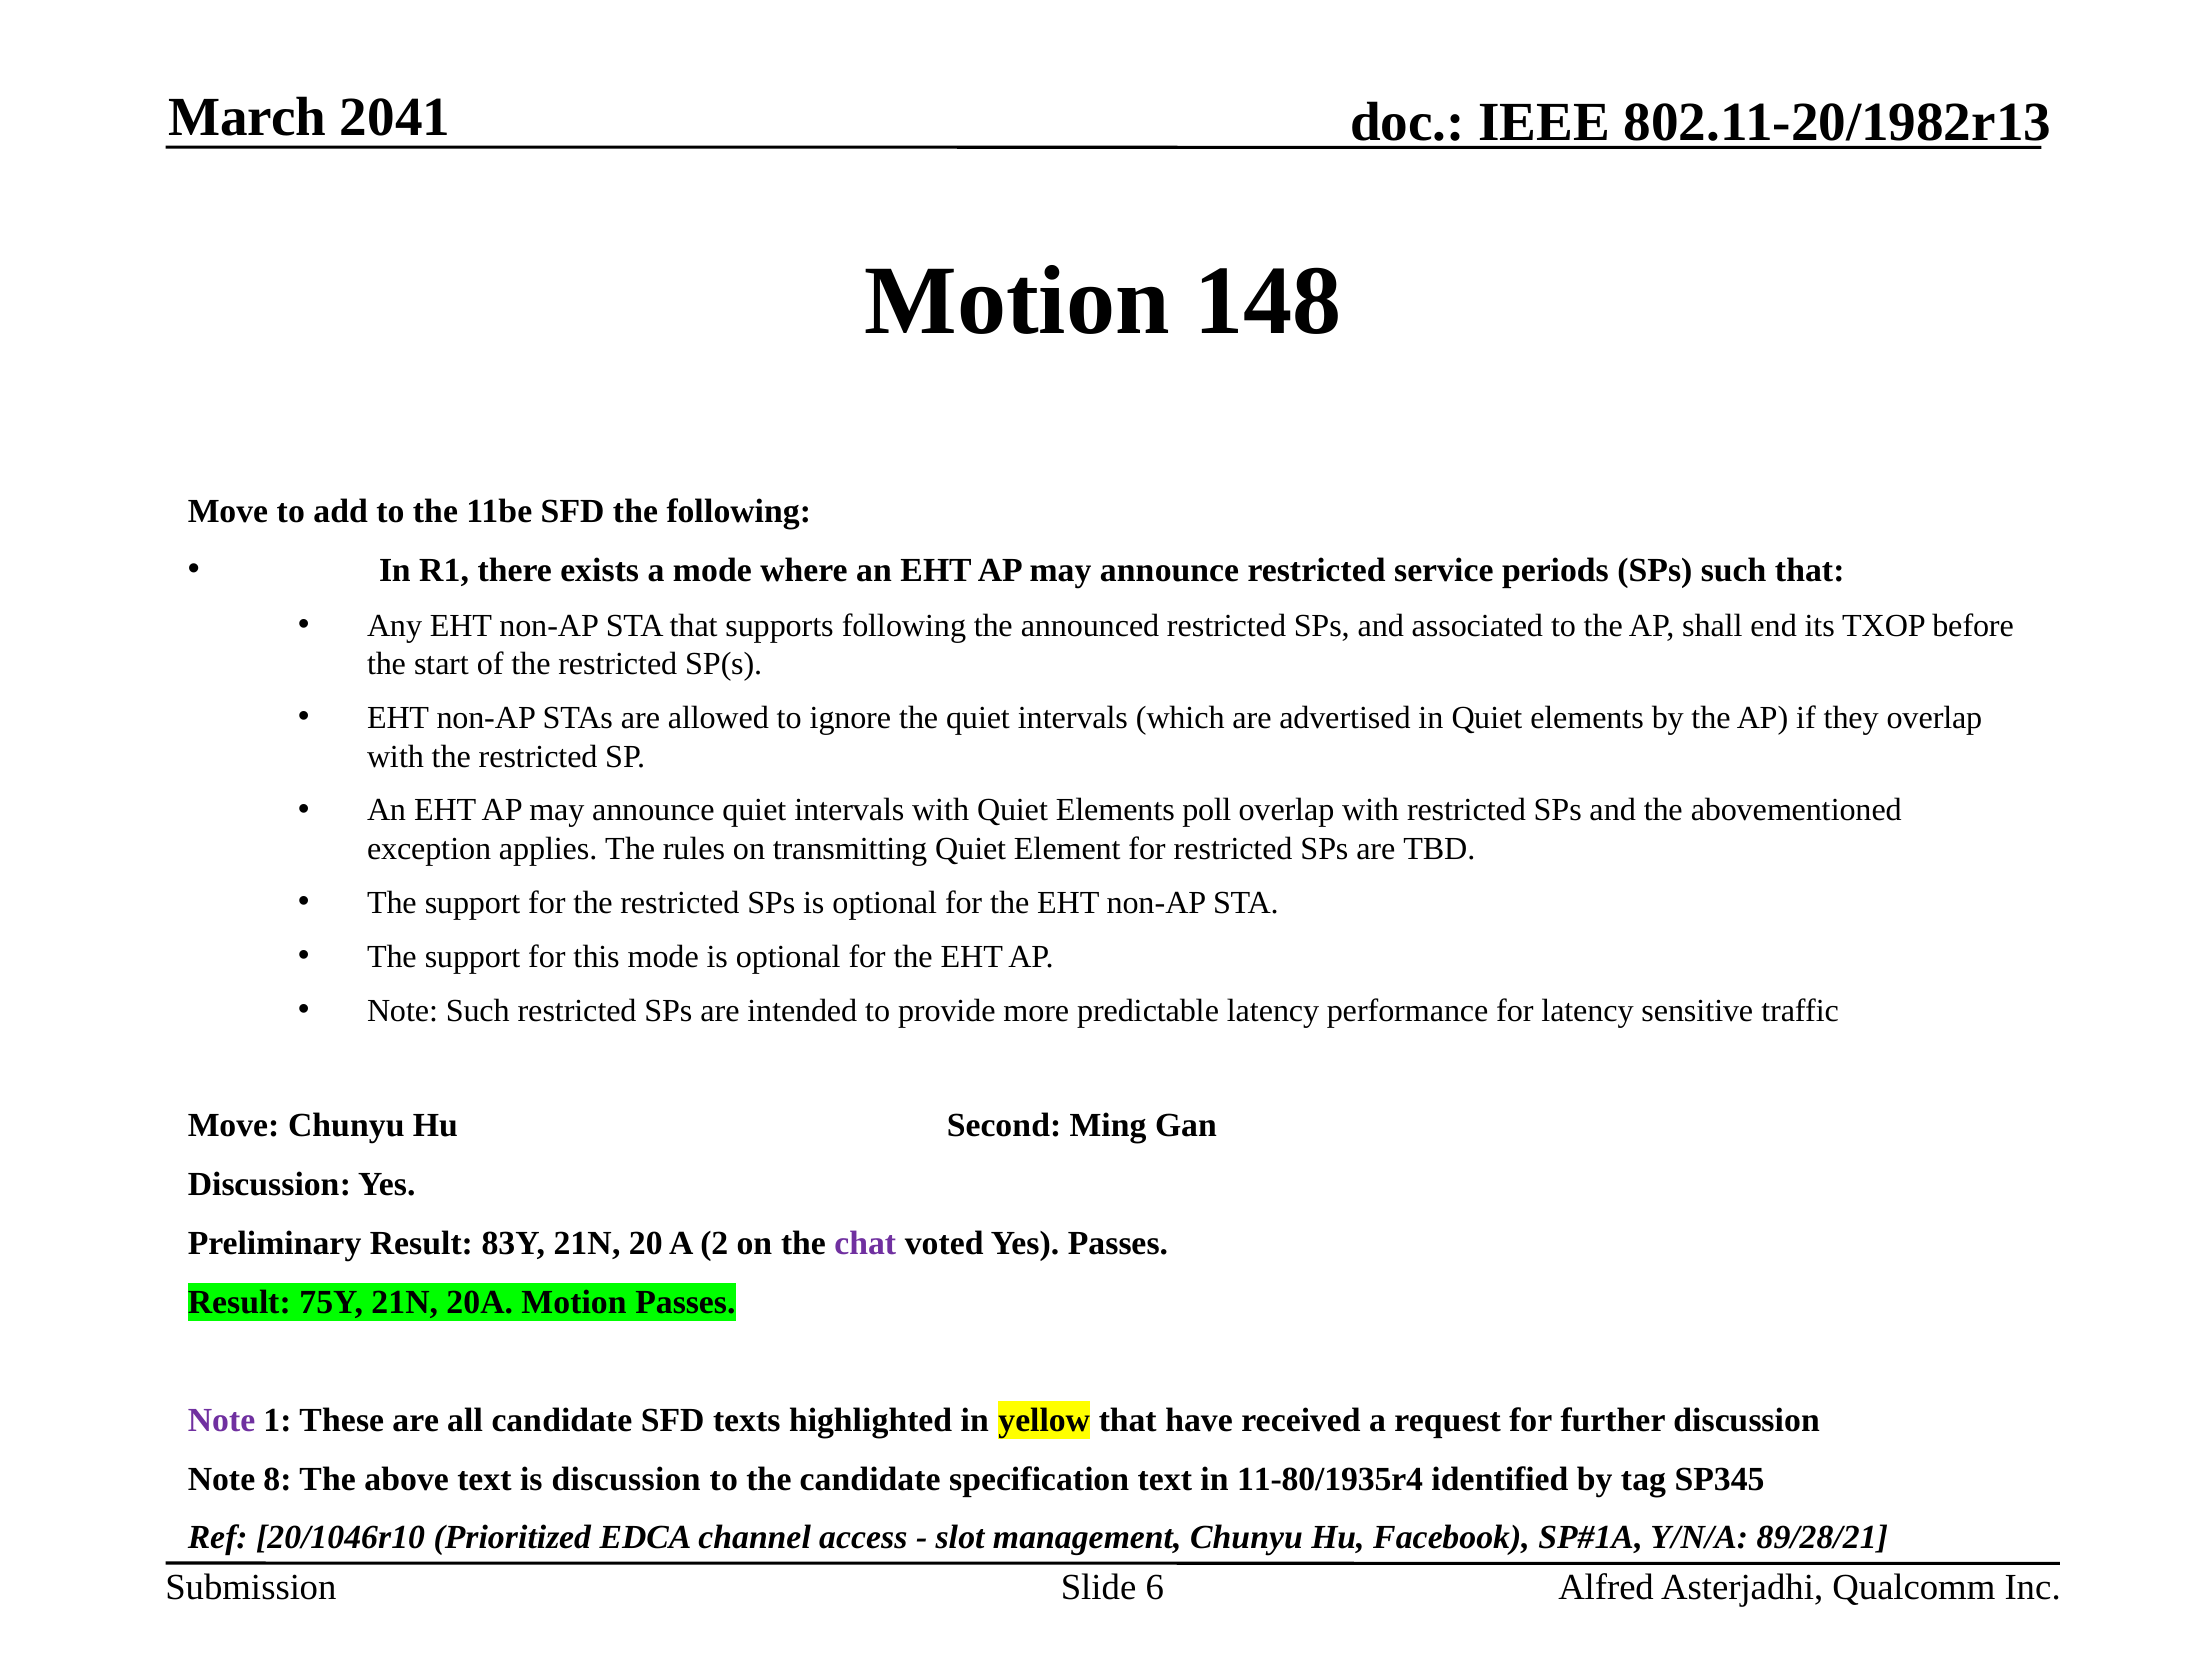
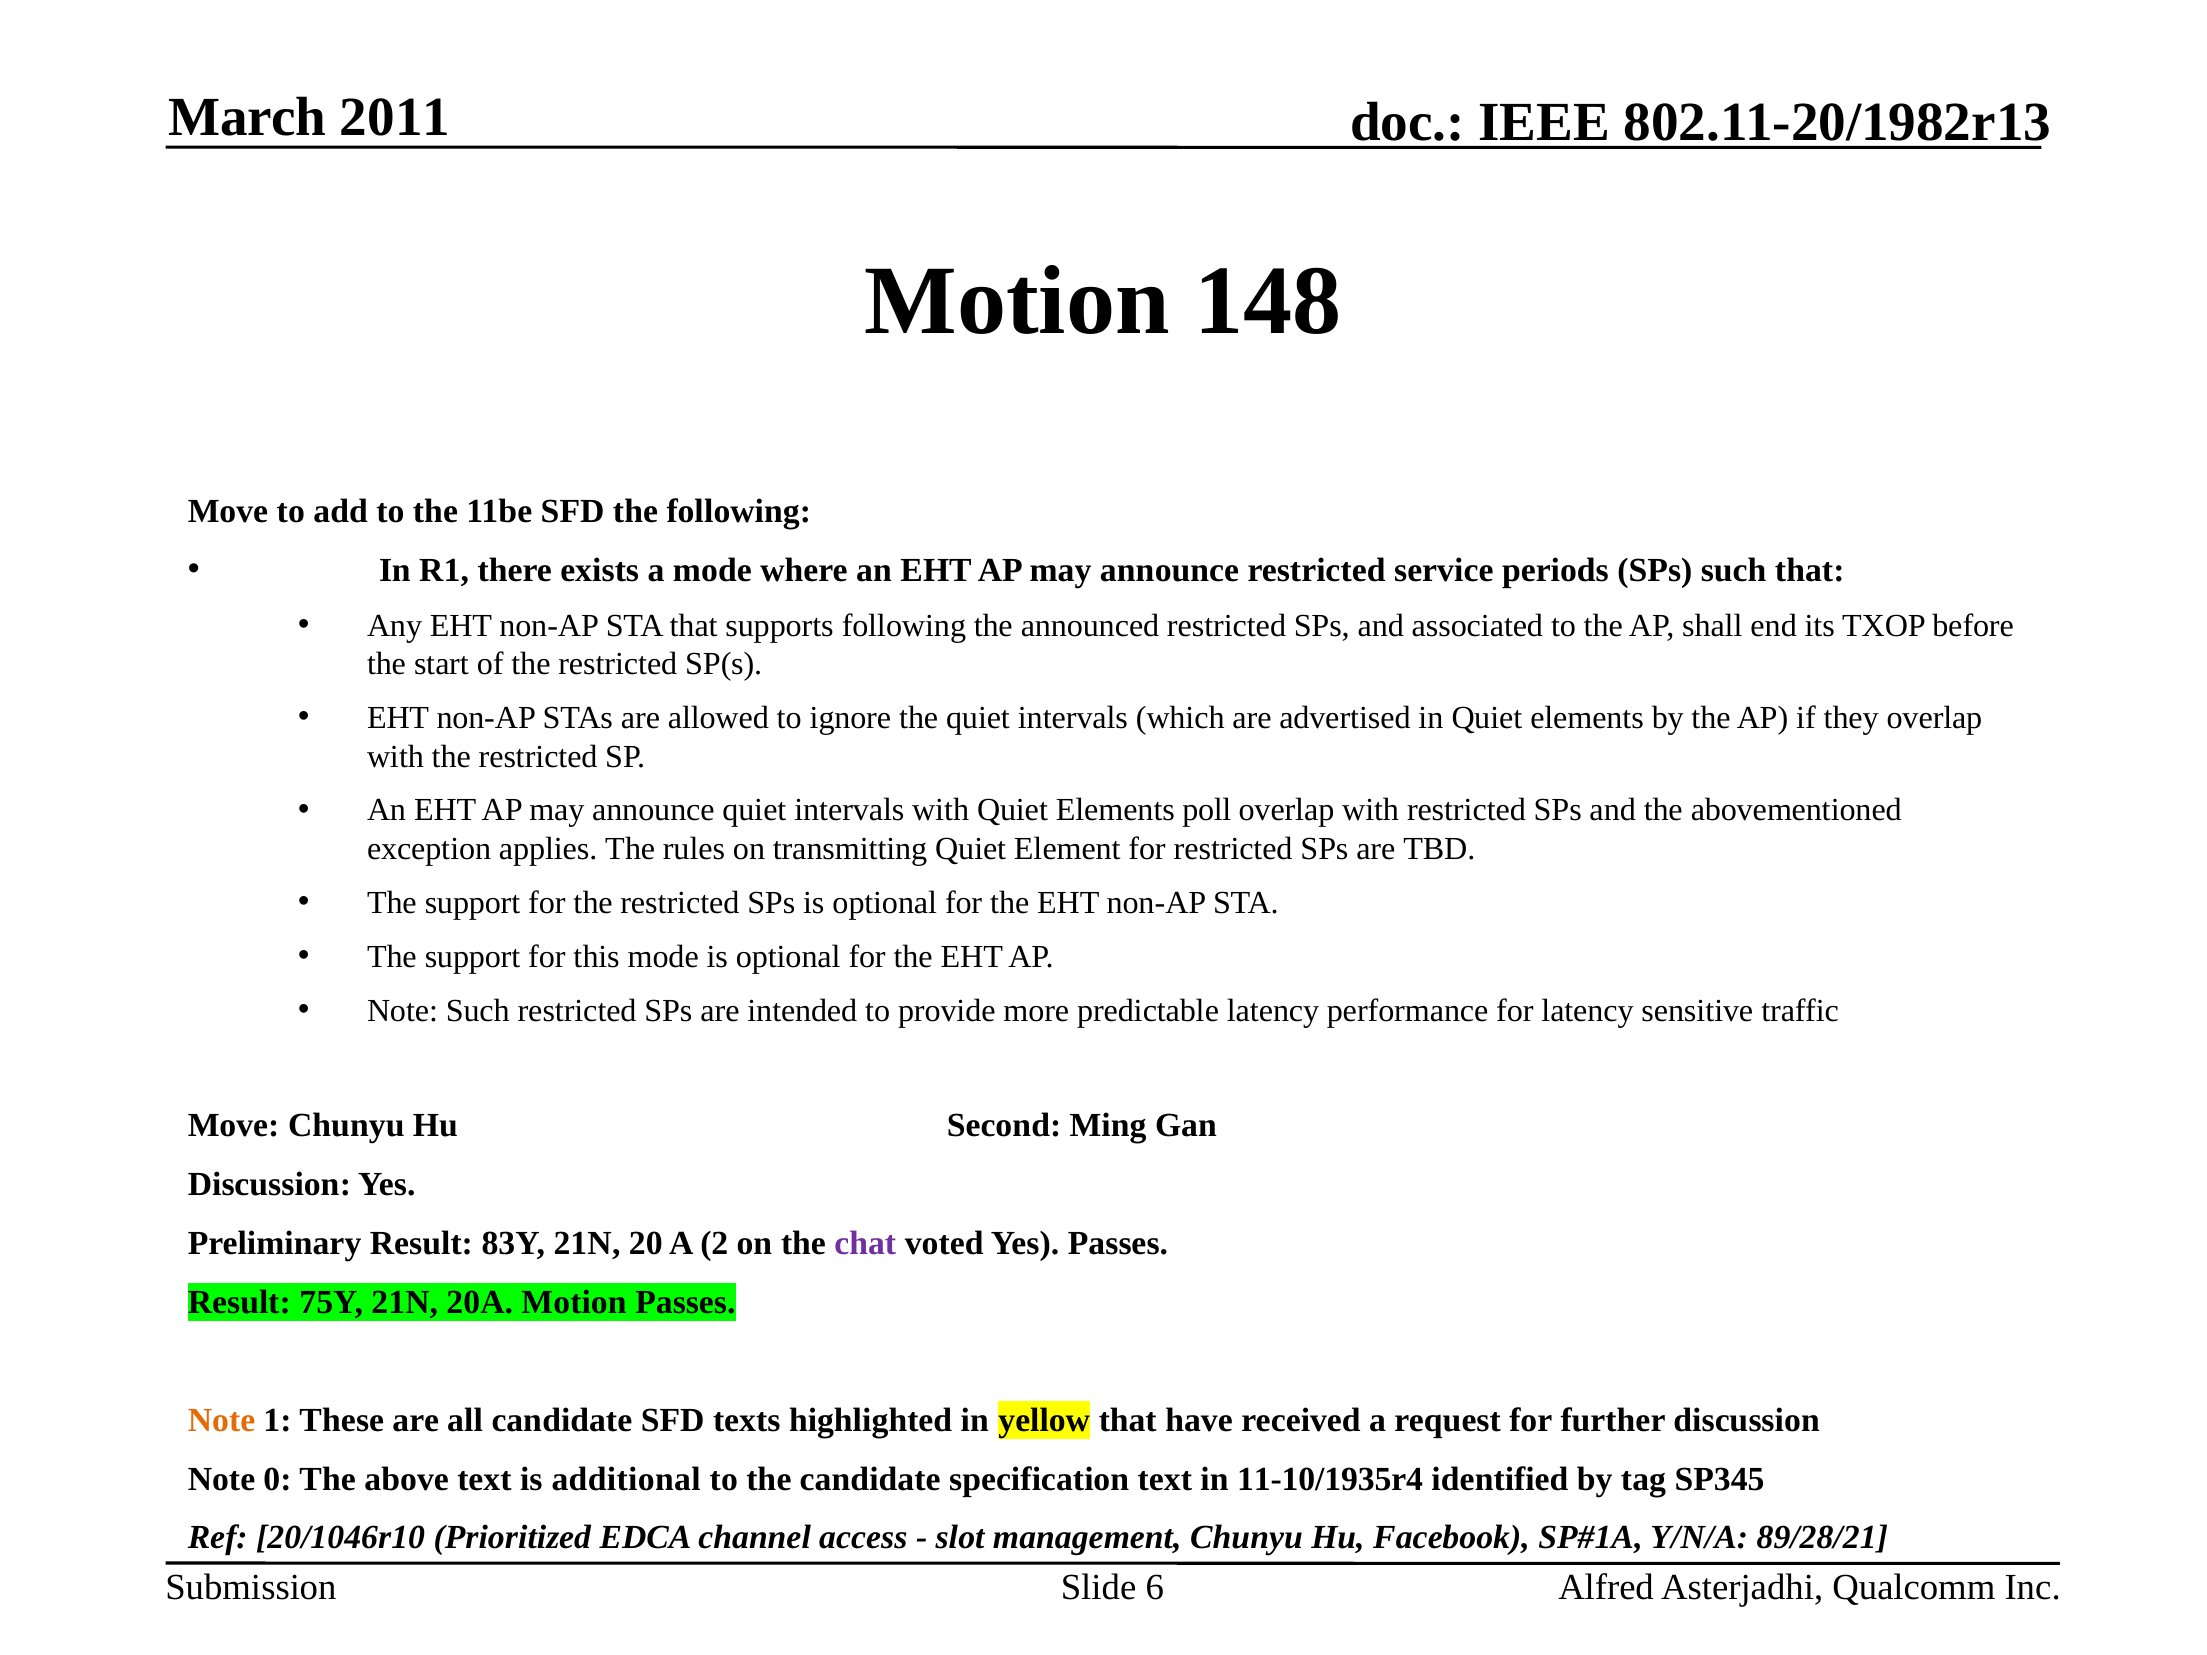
2041: 2041 -> 2011 (395, 117)
Note colour: purple -> orange (221, 1420)
8: 8 -> 0 (278, 1479)
is discussion: discussion -> additional (626, 1479)
11-80/1935r4: 11-80/1935r4 -> 11-10/1935r4 (1330, 1479)
